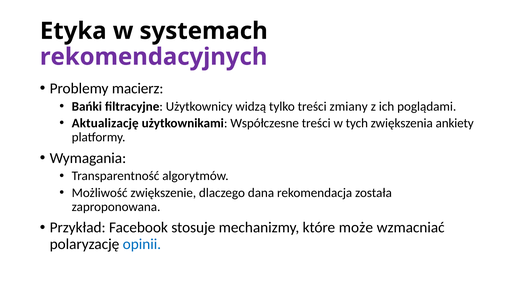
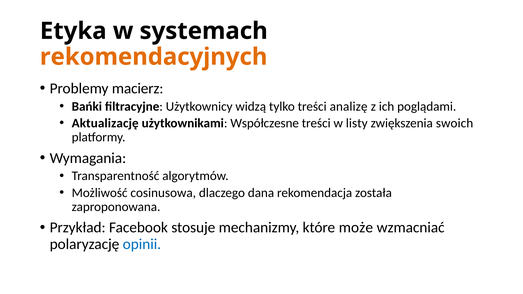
rekomendacyjnych colour: purple -> orange (154, 57)
zmiany: zmiany -> analizę (349, 106)
tych: tych -> listy (357, 123)
ankiety: ankiety -> swoich (455, 123)
zwiększenie: zwiększenie -> cosinusowa (163, 193)
